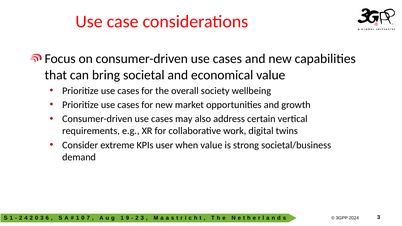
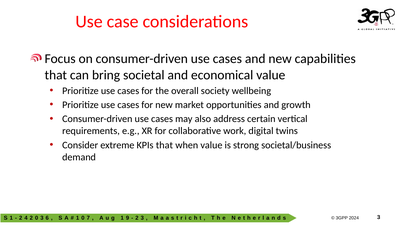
KPIs user: user -> that (164, 145)
